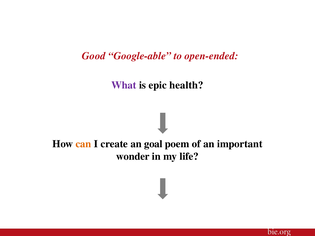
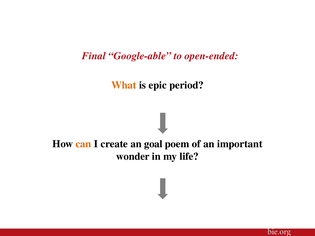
Good: Good -> Final (94, 56)
What colour: purple -> orange (124, 85)
health: health -> period (186, 85)
